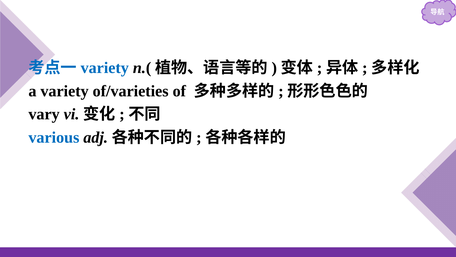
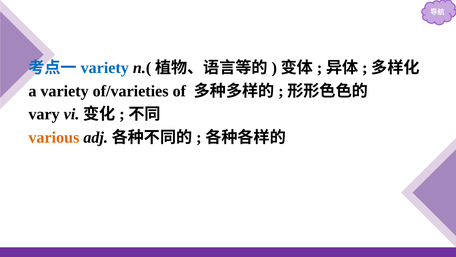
various colour: blue -> orange (54, 137)
